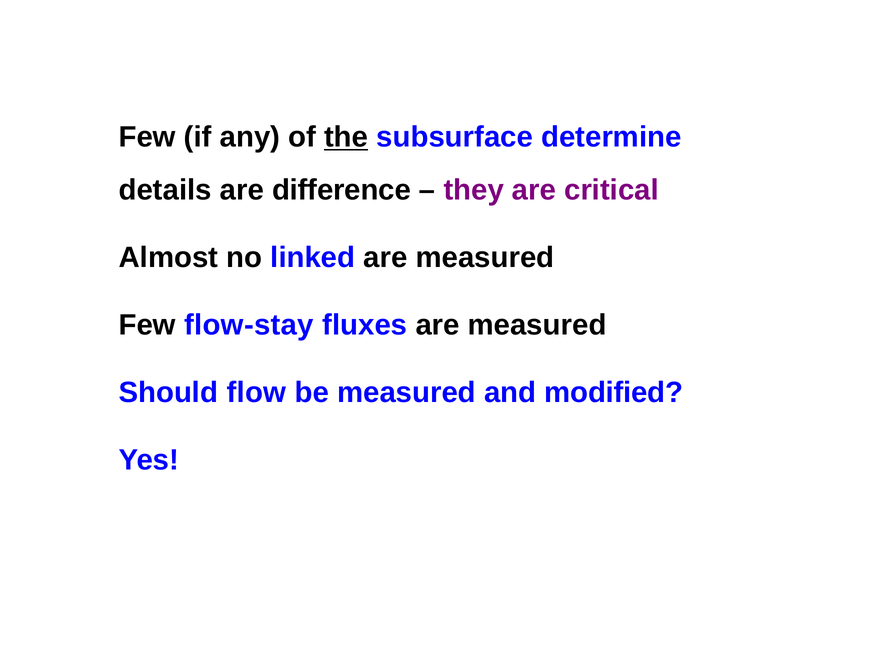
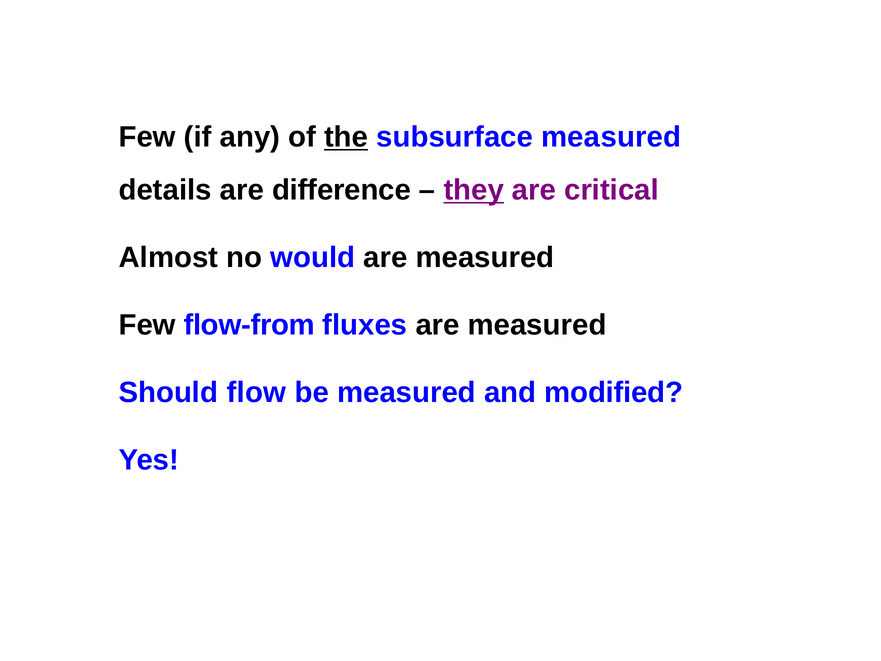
subsurface determine: determine -> measured (611, 137)
they underline: none -> present (474, 190)
linked: linked -> would (313, 257)
flow-stay: flow-stay -> flow-from (249, 325)
